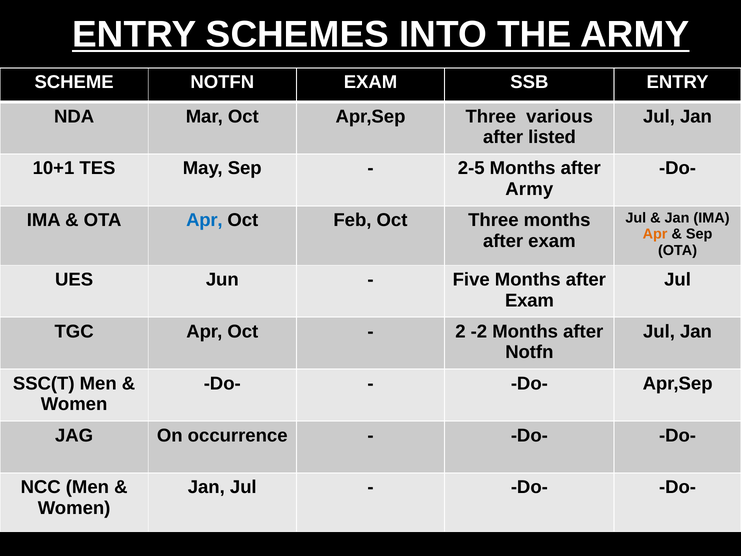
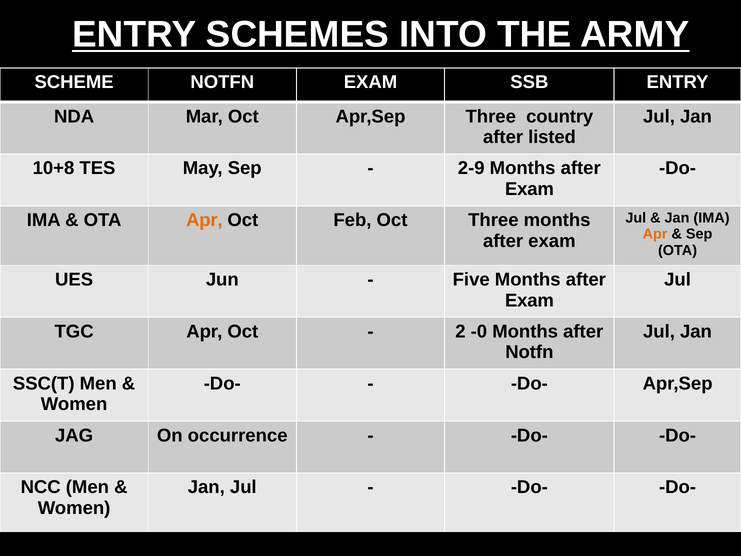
various: various -> country (560, 116)
10+1: 10+1 -> 10+8 (54, 168)
2-5: 2-5 -> 2-9 (471, 168)
Army: Army -> Exam (529, 189)
Apr colour: blue -> orange (204, 220)
-2: -2 -> -0 (479, 331)
